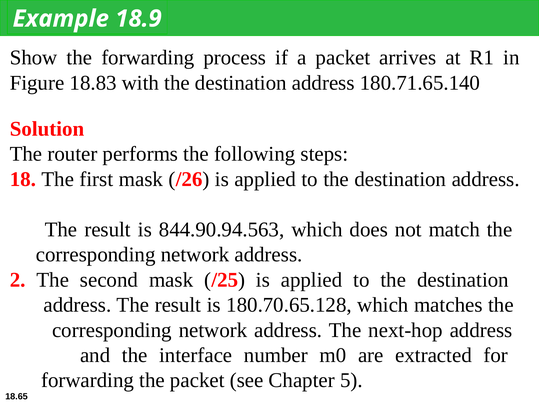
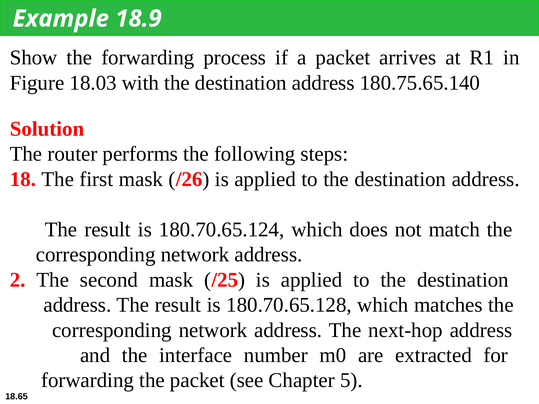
18.83: 18.83 -> 18.03 (93, 83)
180.71.65.140: 180.71.65.140 -> 180.75.65.140 (420, 83)
844.90.94.563: 844.90.94.563 -> 180.70.65.124 (222, 230)
